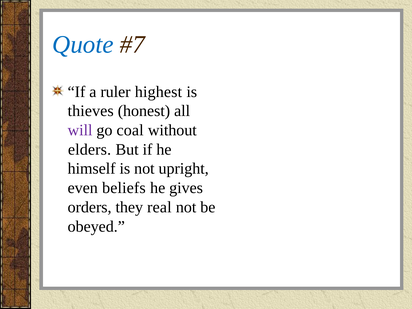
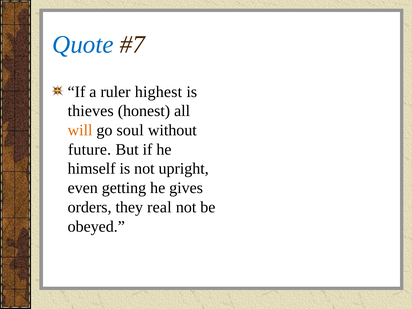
will colour: purple -> orange (80, 130)
coal: coal -> soul (130, 130)
elders: elders -> future (90, 149)
beliefs: beliefs -> getting (124, 188)
